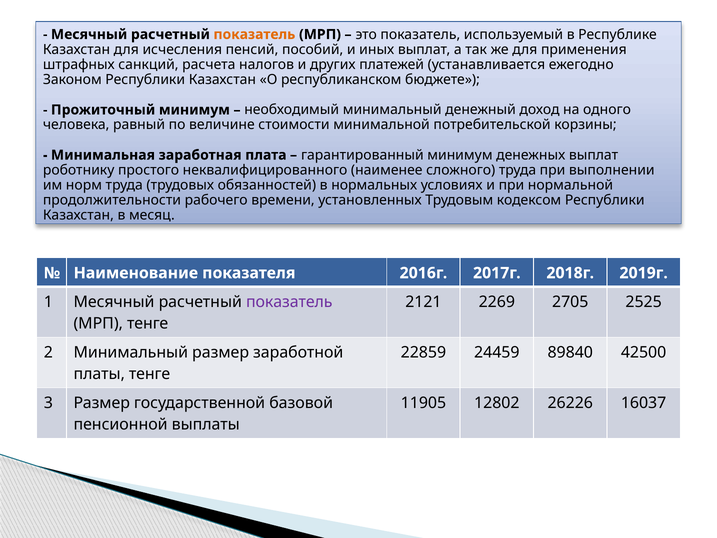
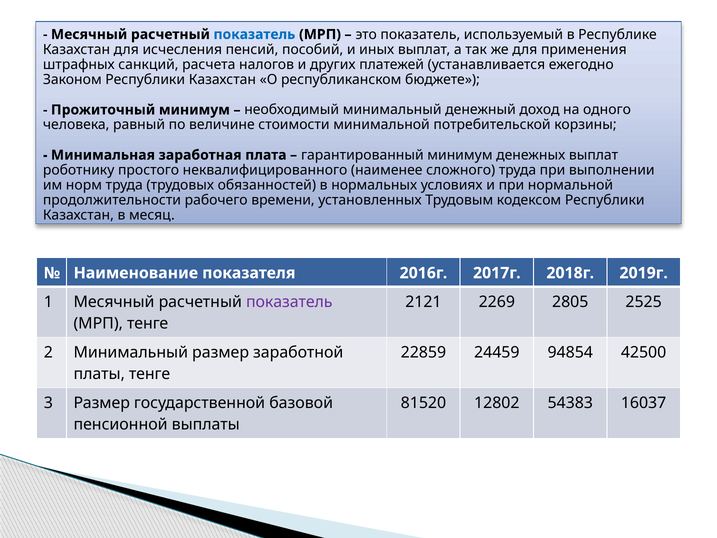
показатель colour: orange -> blue (254, 34)
2705: 2705 -> 2805 (570, 302)
89840: 89840 -> 94854 (570, 352)
11905: 11905 -> 81520 (423, 403)
26226: 26226 -> 54383 (570, 403)
